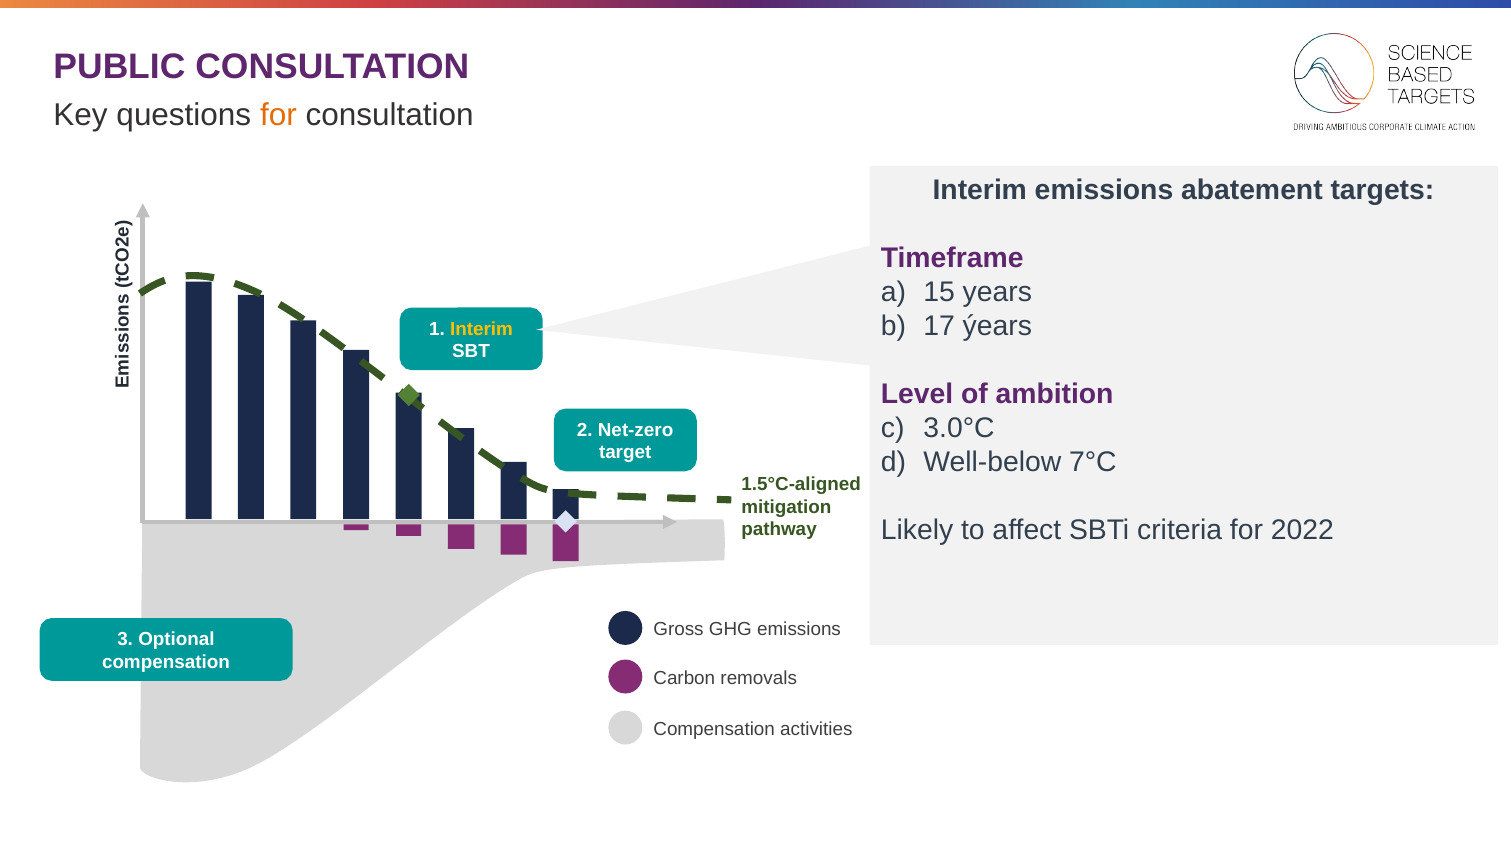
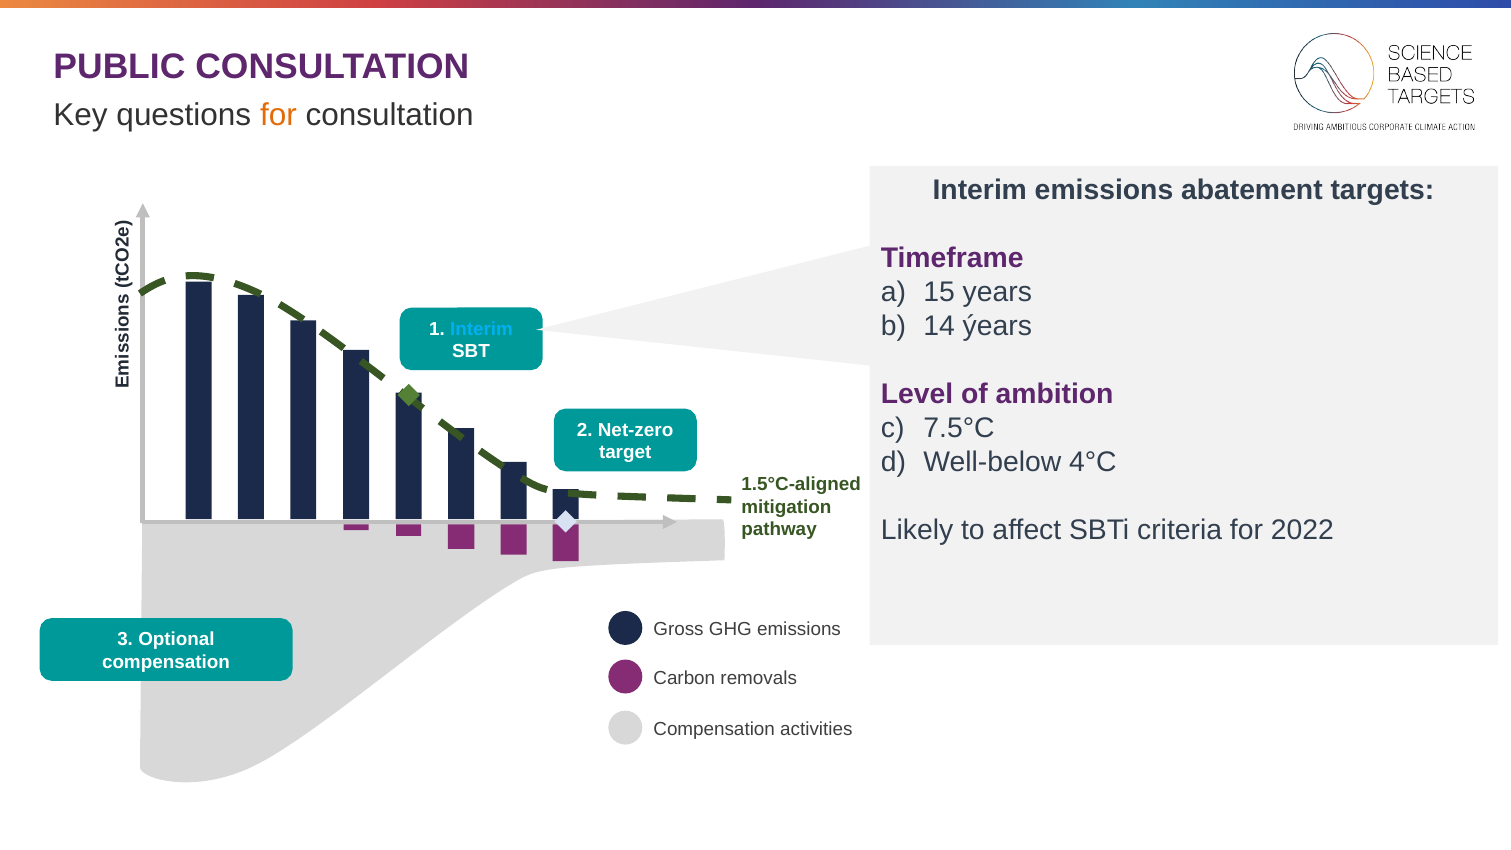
17: 17 -> 14 (939, 327)
Interim colour: yellow -> light blue (481, 329)
3.0°C: 3.0°C -> 7.5°C (959, 429)
7°C: 7°C -> 4°C (1093, 463)
